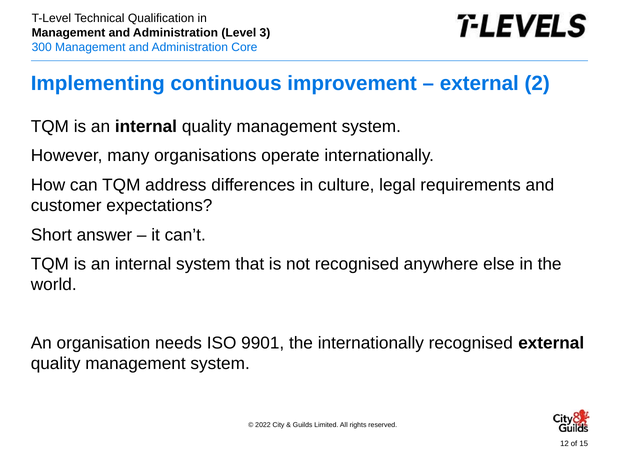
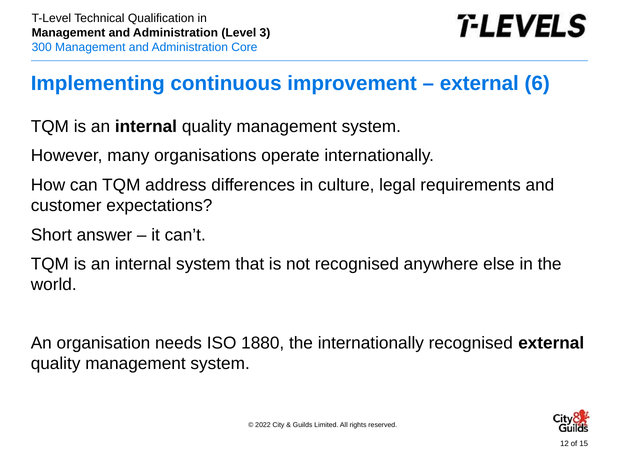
2: 2 -> 6 (537, 83)
9901: 9901 -> 1880 (263, 343)
